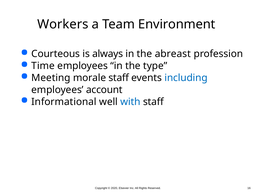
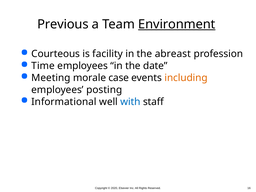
Workers: Workers -> Previous (63, 24)
Environment underline: none -> present (177, 24)
always: always -> facility (108, 54)
type: type -> date (155, 66)
morale staff: staff -> case (119, 78)
including colour: blue -> orange (186, 78)
account: account -> posting (104, 90)
